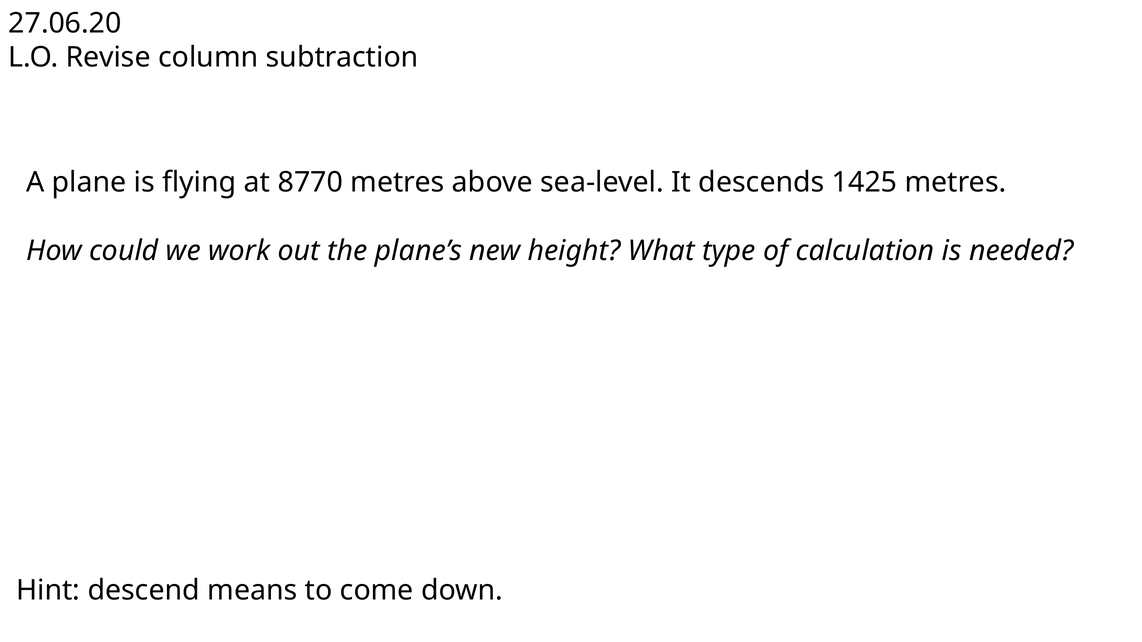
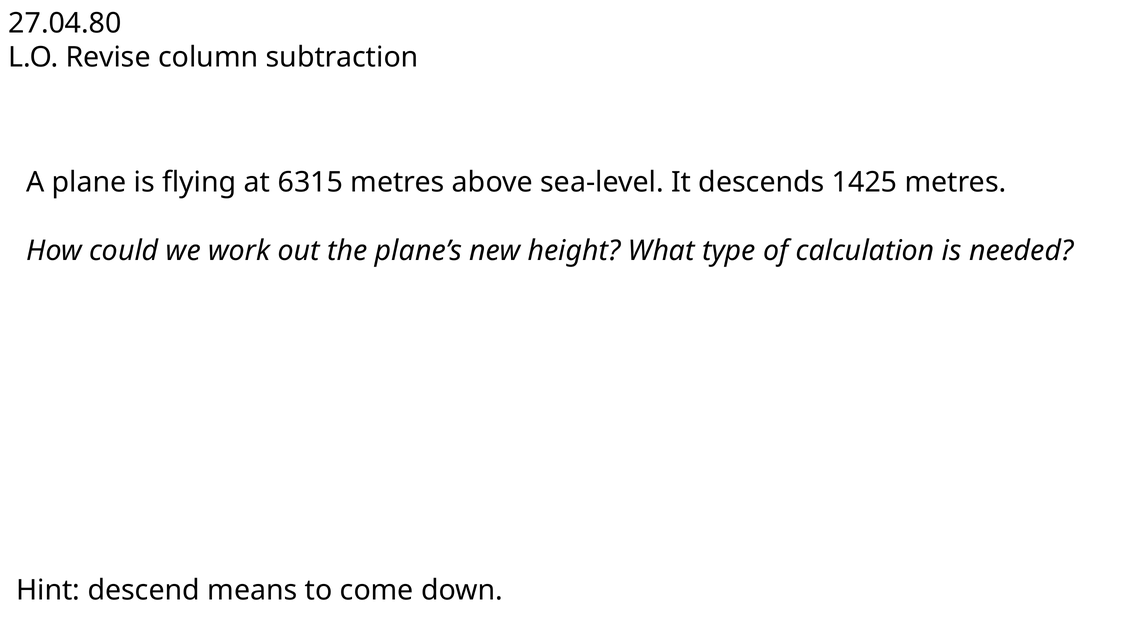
27.06.20: 27.06.20 -> 27.04.80 (65, 23)
8770: 8770 -> 6315 (310, 183)
